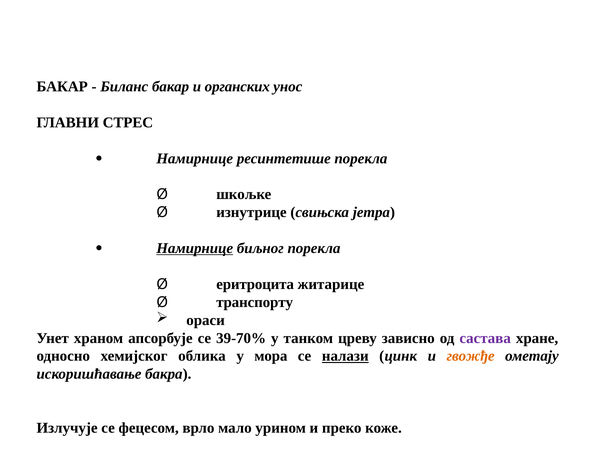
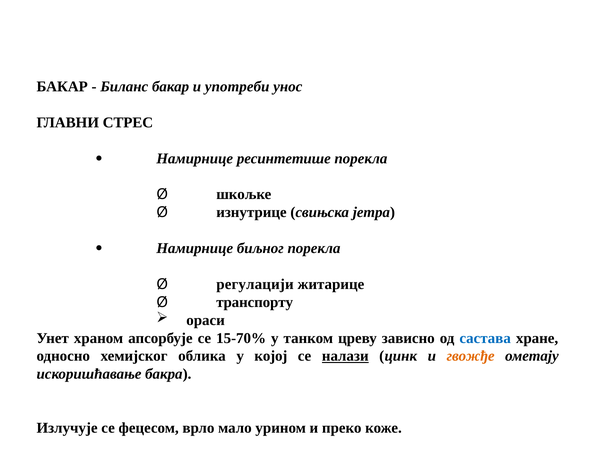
органских: органских -> употреби (237, 87)
Намирнице underline: present -> none (195, 248)
еритроцита: еритроцита -> регулацији (255, 284)
39-70%: 39-70% -> 15-70% (241, 338)
састава colour: purple -> blue (485, 338)
мора: мора -> којој (271, 356)
